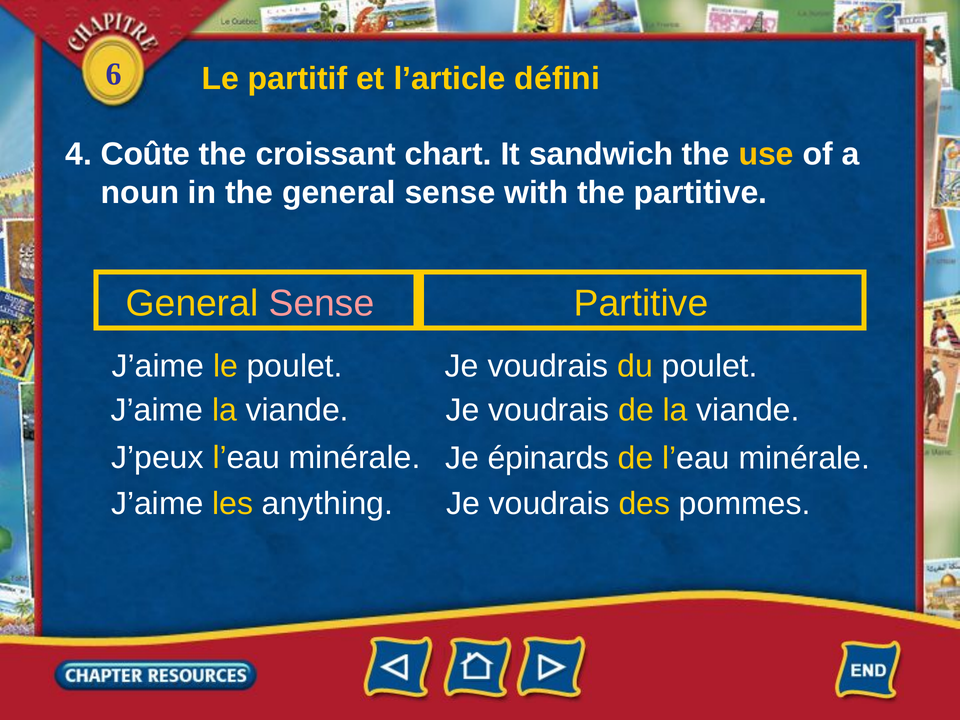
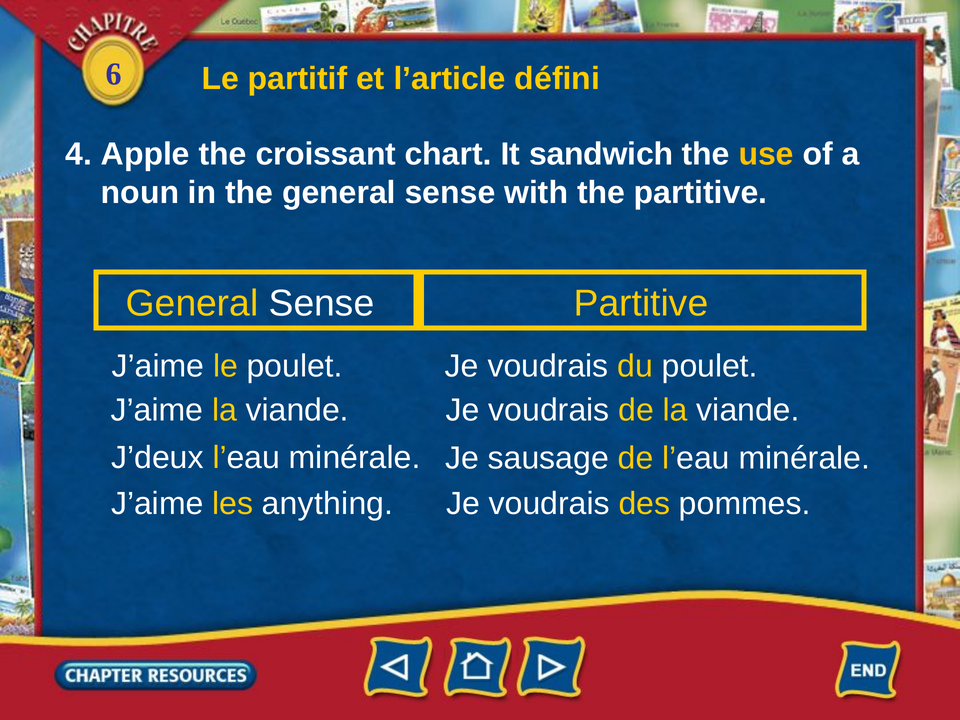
Coûte: Coûte -> Apple (145, 154)
Sense colour: pink -> white (322, 303)
J’peux: J’peux -> J’deux (157, 458)
épinards: épinards -> sausage (548, 458)
